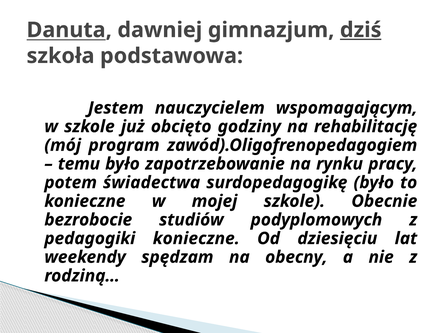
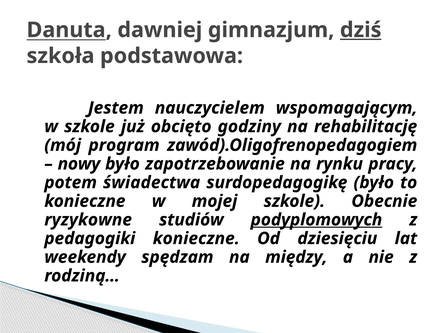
temu: temu -> nowy (79, 164)
bezrobocie: bezrobocie -> ryzykowne (88, 220)
podyplomowych underline: none -> present (316, 220)
obecny: obecny -> między (296, 257)
